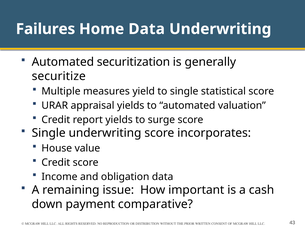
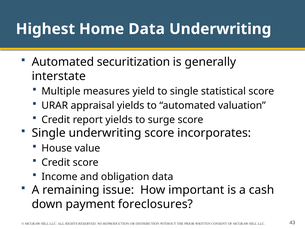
Failures: Failures -> Highest (45, 29)
securitize: securitize -> interstate (59, 76)
comparative: comparative -> foreclosures (155, 204)
